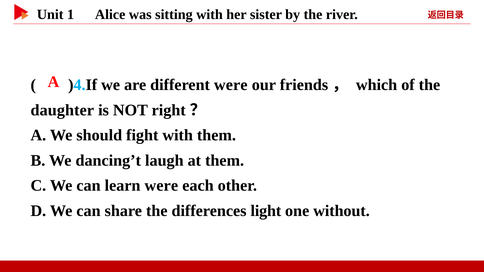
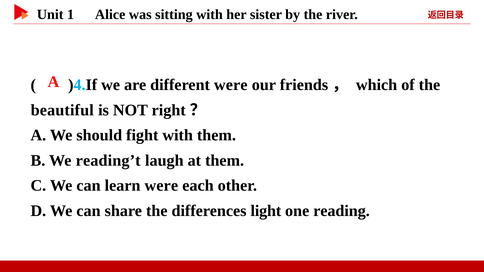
daughter: daughter -> beautiful (62, 110)
dancing’t: dancing’t -> reading’t (108, 161)
without: without -> reading (342, 211)
